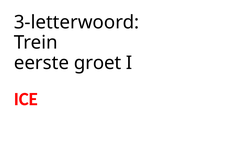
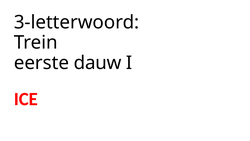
groet: groet -> dauw (98, 63)
